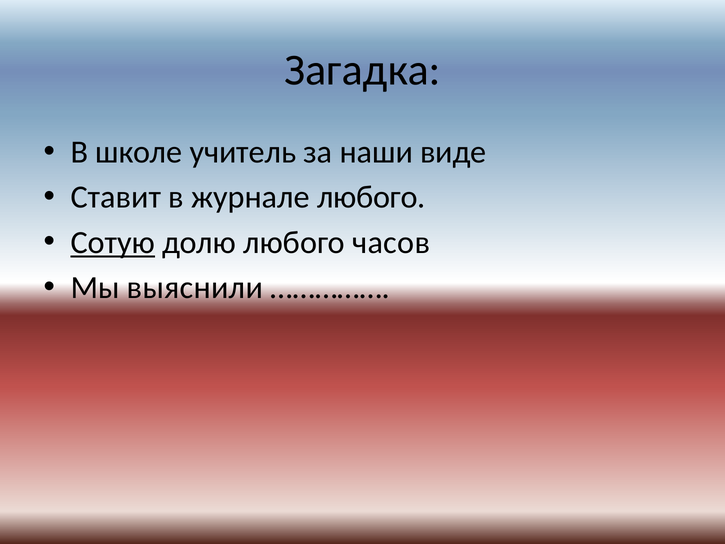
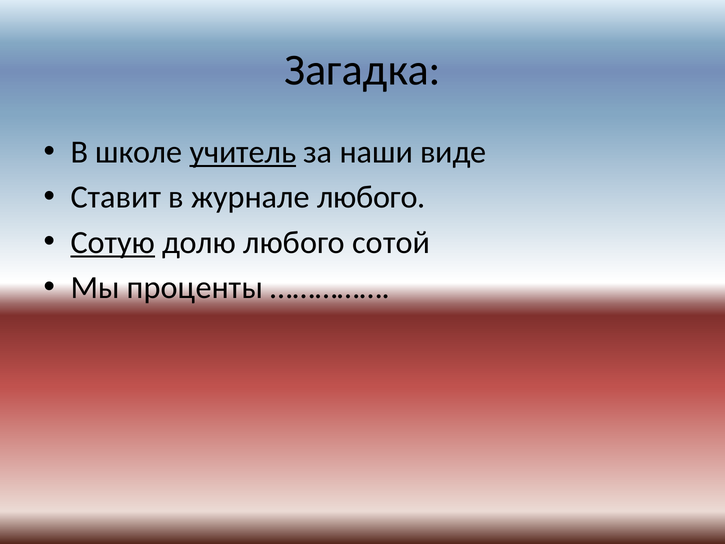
учитель underline: none -> present (243, 152)
часов: часов -> сотой (391, 242)
выяснили: выяснили -> проценты (195, 287)
